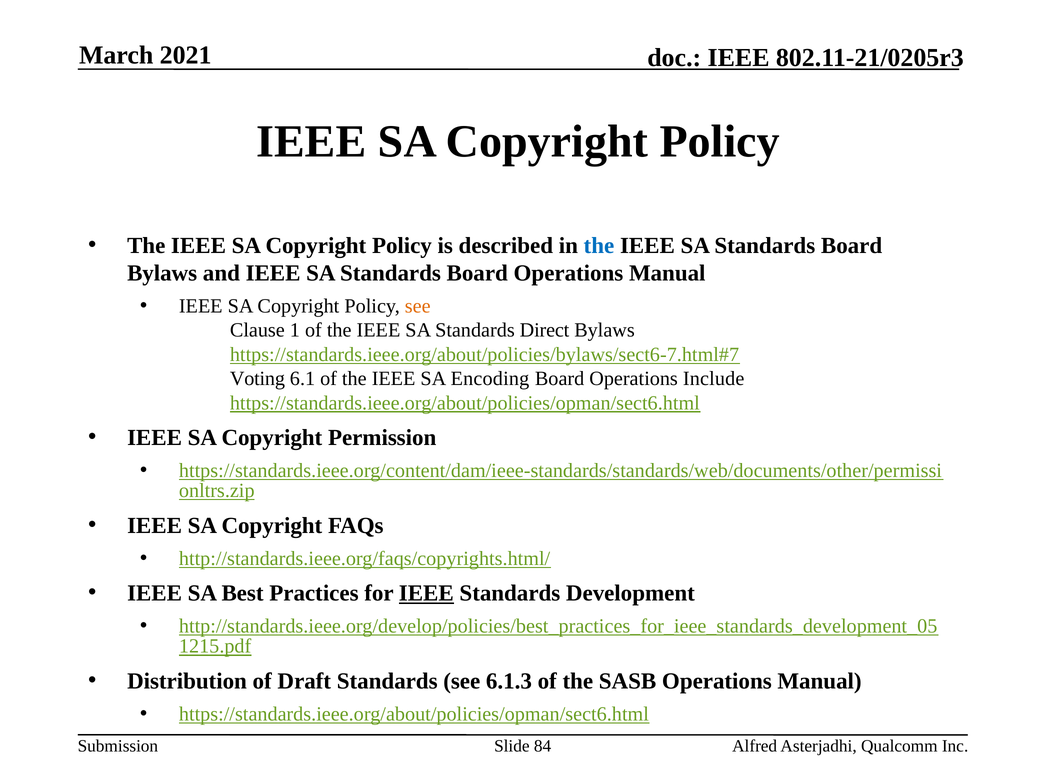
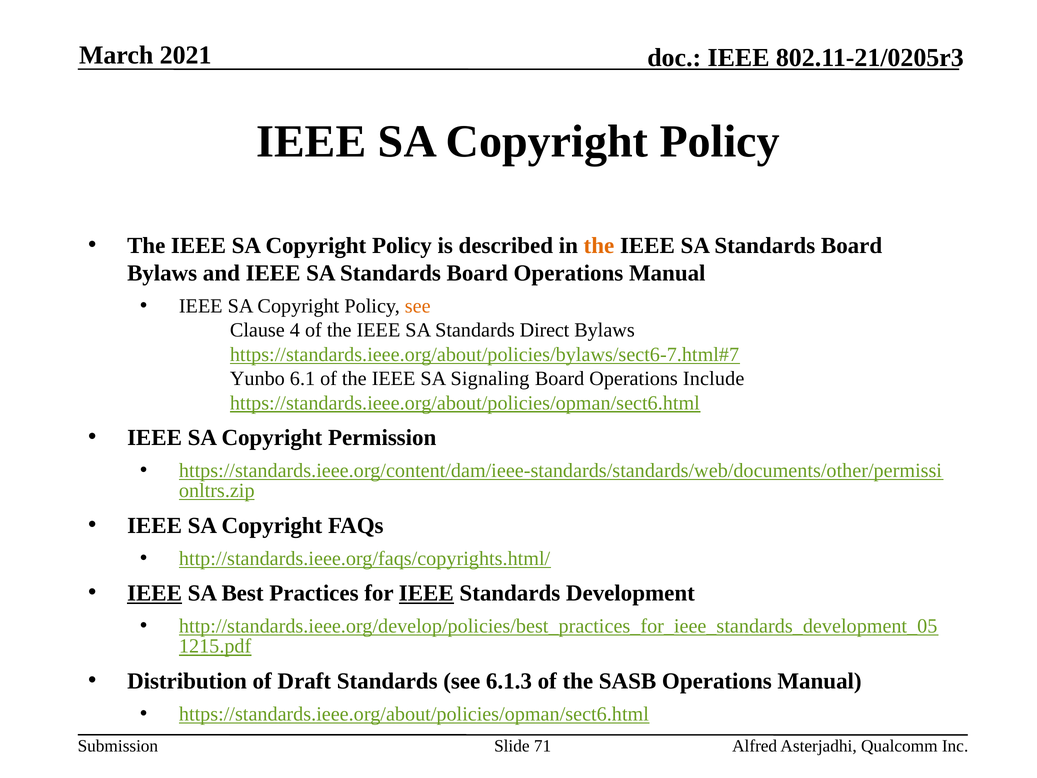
the colour: blue -> orange (599, 245)
1: 1 -> 4 (295, 330)
Voting: Voting -> Yunbo (257, 379)
Encoding: Encoding -> Signaling (490, 379)
IEEE underline: none -> present (155, 593)
84: 84 -> 71 (543, 746)
